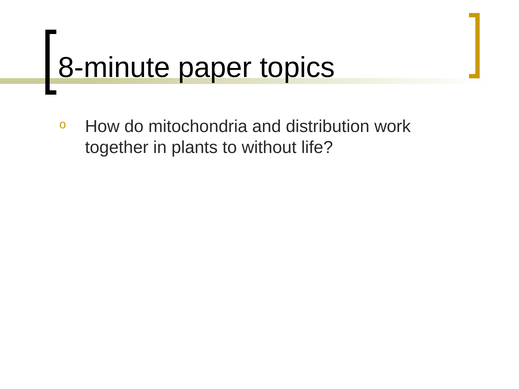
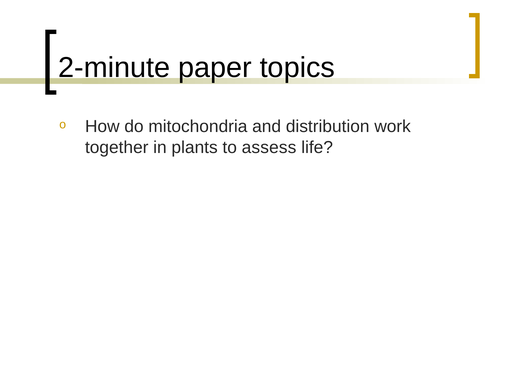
8-minute: 8-minute -> 2-minute (114, 68)
without: without -> assess (269, 147)
